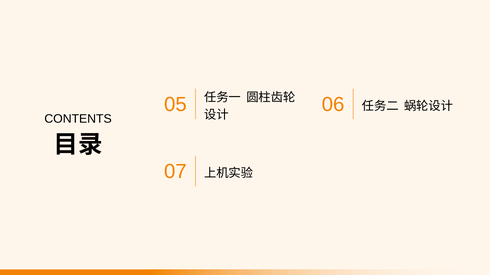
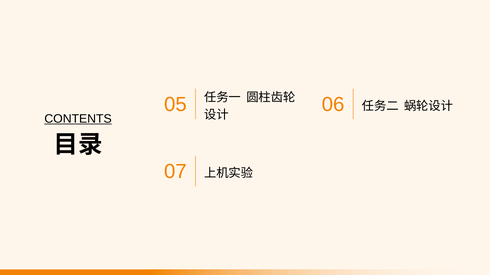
CONTENTS underline: none -> present (78, 119)
